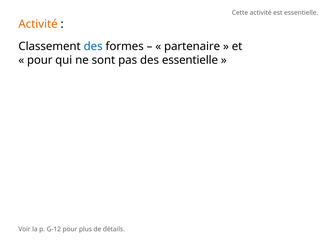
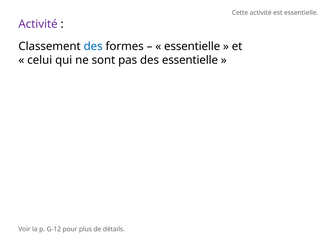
Activité colour: orange -> purple (38, 24)
partenaire: partenaire -> essentielle (192, 46)
pour: pour -> celui (40, 60)
